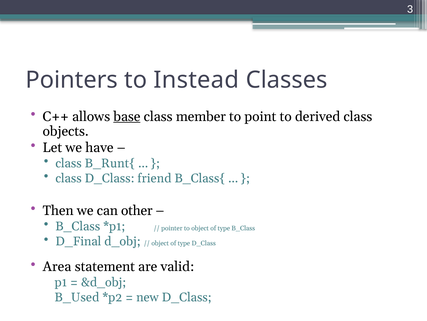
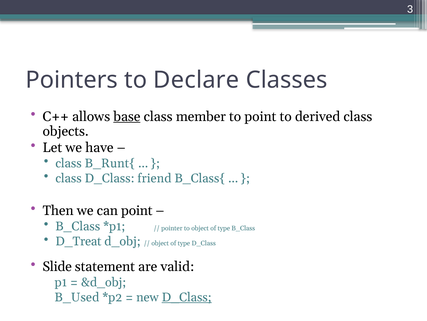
Instead: Instead -> Declare (196, 80)
can other: other -> point (137, 210)
D_Final: D_Final -> D_Treat (78, 241)
Area: Area -> Slide (57, 266)
D_Class underline: none -> present (187, 297)
